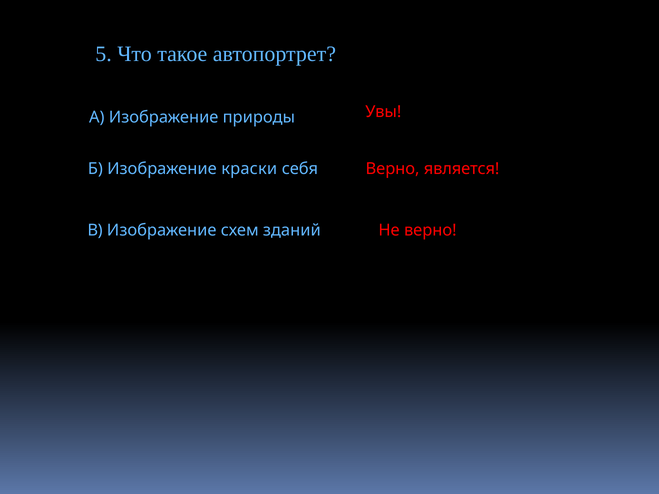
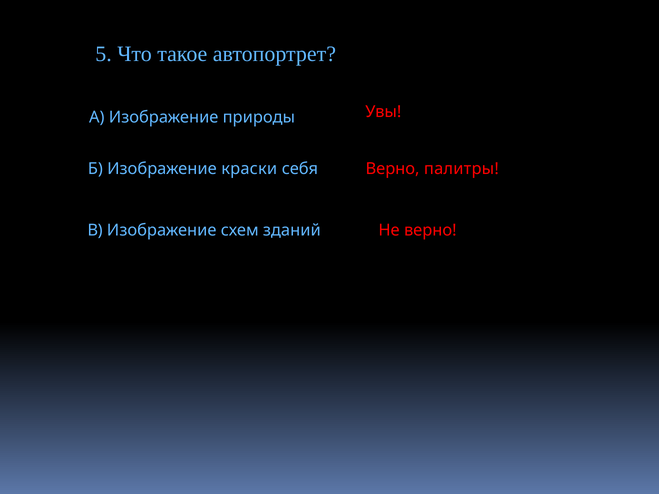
является: является -> палитры (461, 169)
